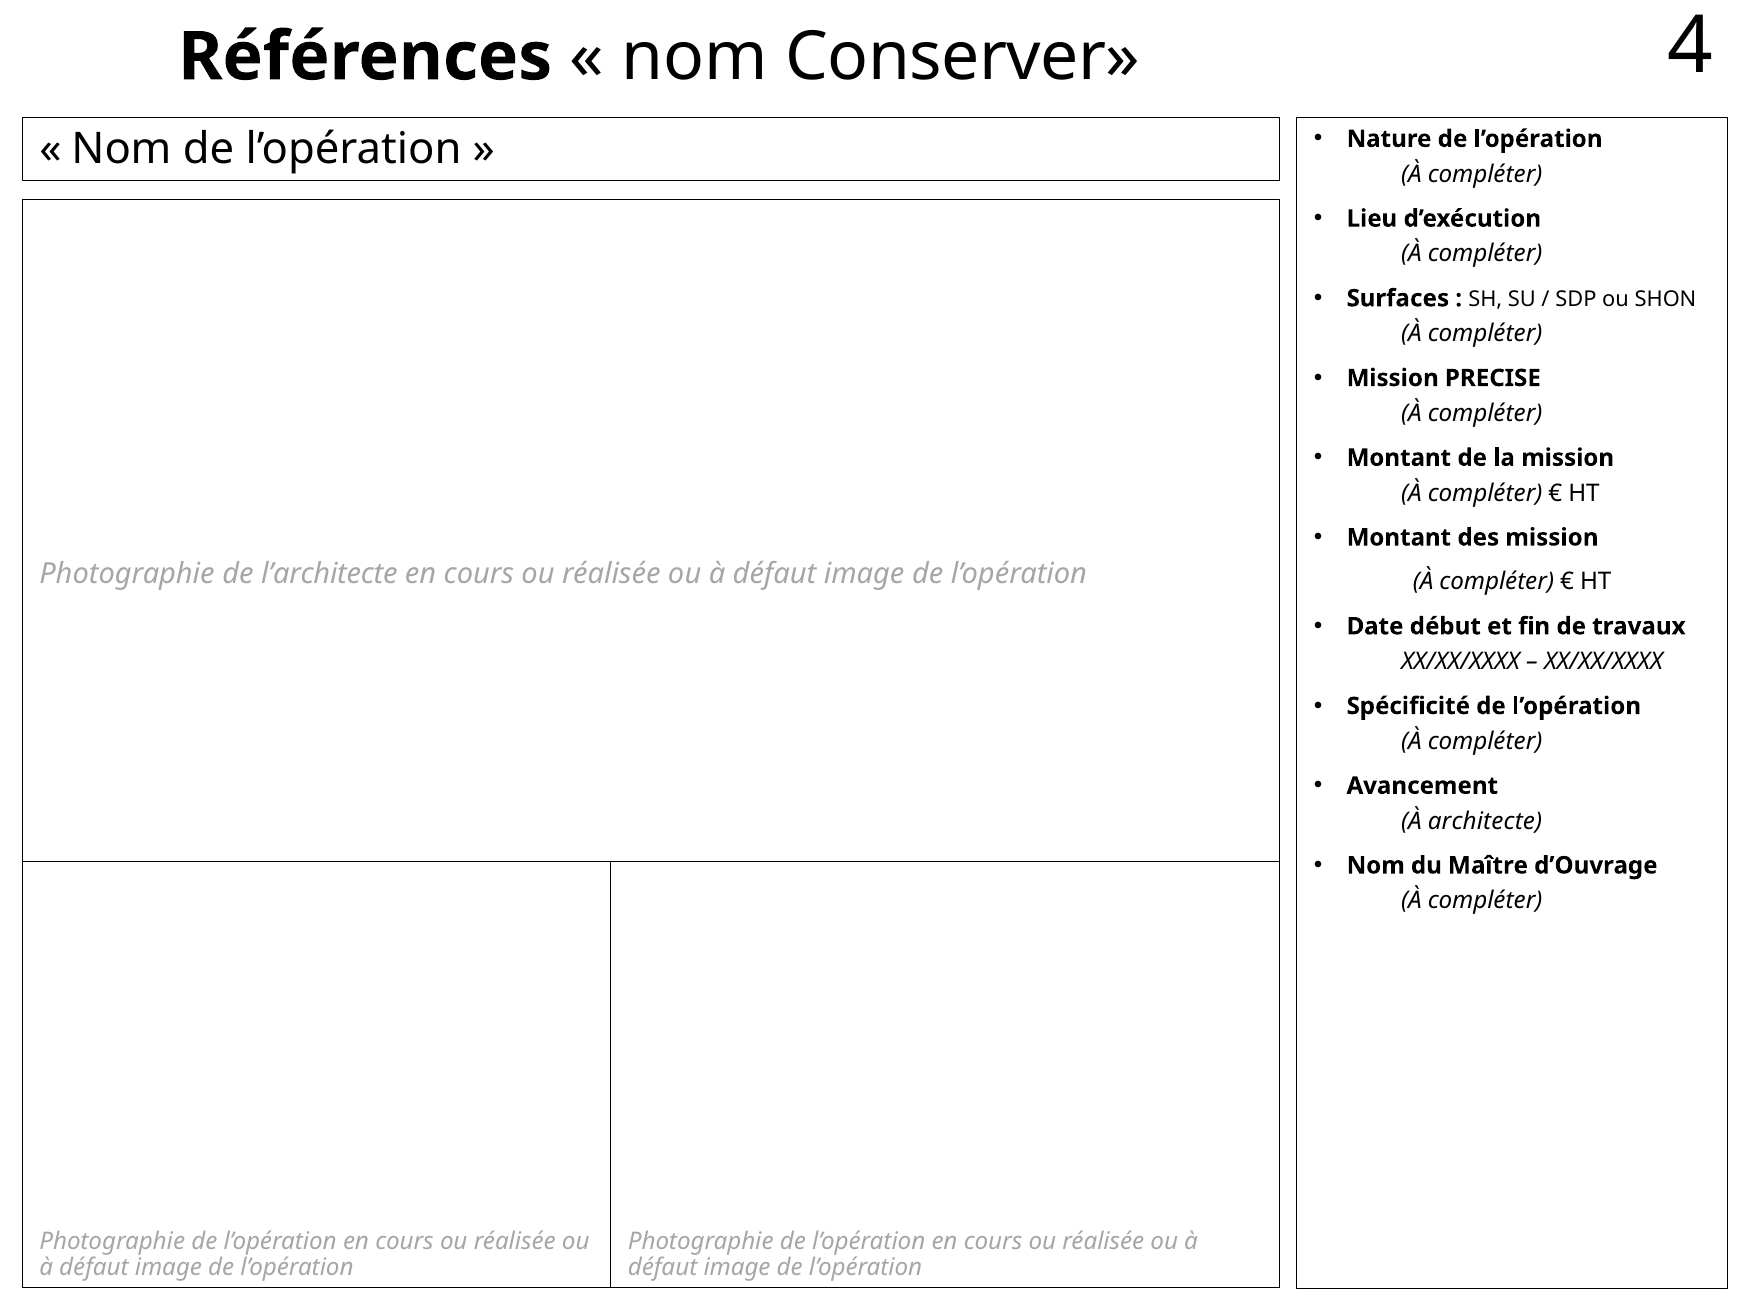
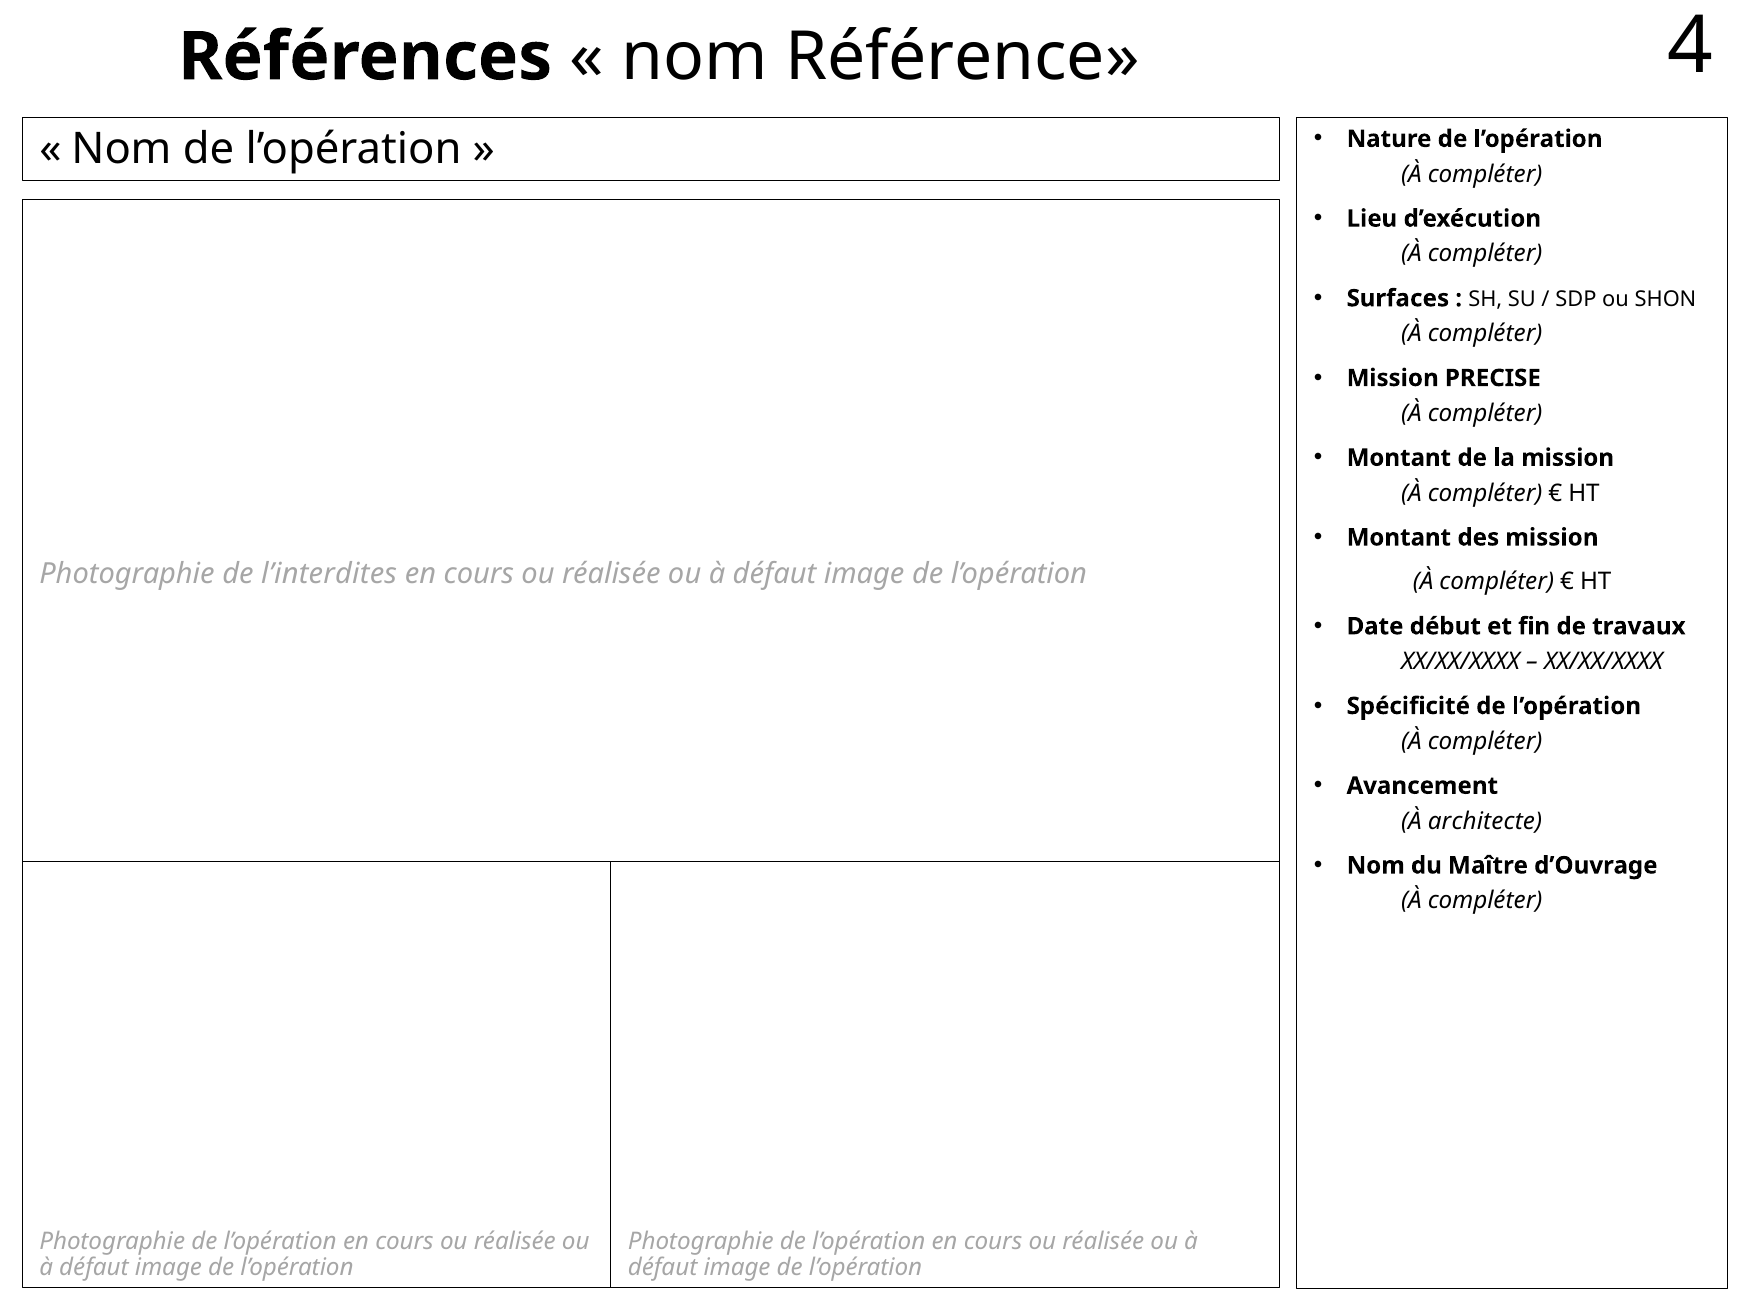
Conserver: Conserver -> Référence (963, 57)
l’architecte: l’architecte -> l’interdites (329, 574)
